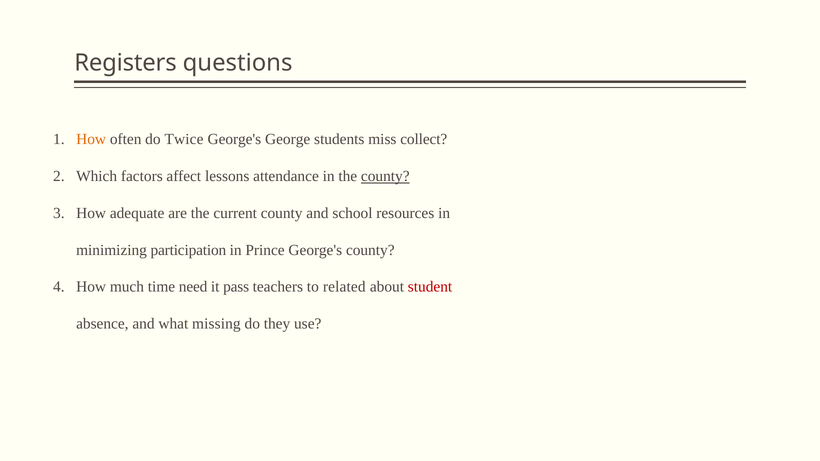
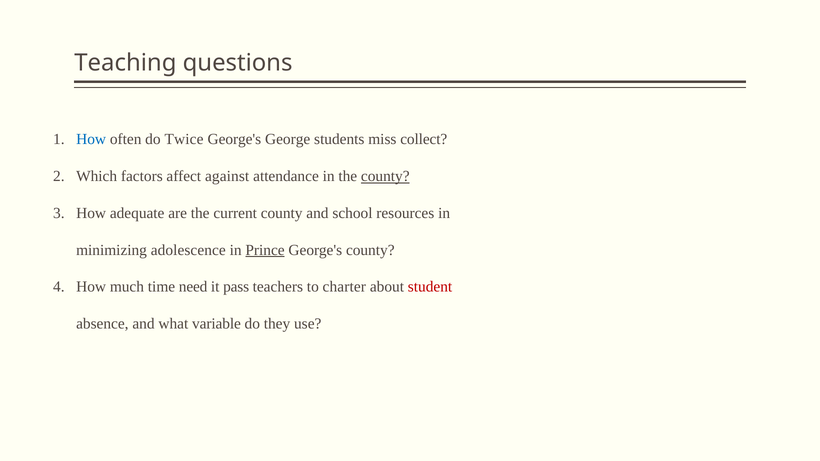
Registers: Registers -> Teaching (125, 63)
How colour: orange -> blue (91, 139)
lessons: lessons -> against (227, 176)
participation: participation -> adolescence (188, 250)
Prince underline: none -> present (265, 250)
related: related -> charter (344, 287)
missing: missing -> variable (216, 324)
